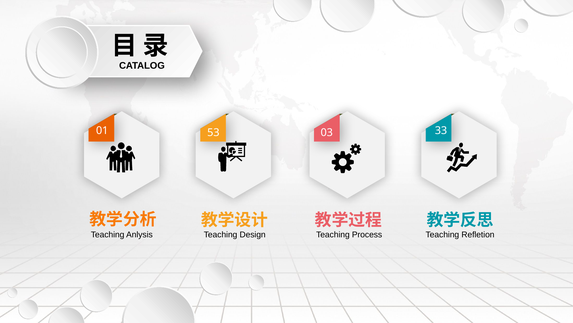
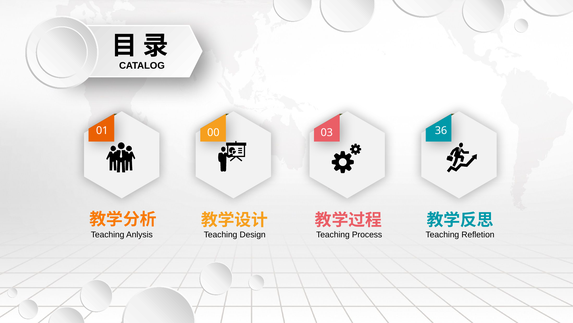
53: 53 -> 00 (213, 132)
33: 33 -> 36 (441, 130)
